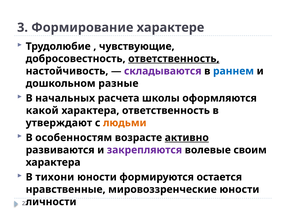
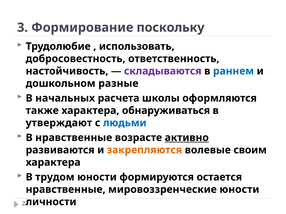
характере: характере -> поскольку (171, 28)
чувствующие: чувствующие -> использовать (137, 46)
ответственность underline: present -> none (174, 59)
какой: какой -> также (42, 111)
характера ответственность: ответственность -> обнаруживаться (166, 111)
людьми colour: orange -> blue (125, 123)
В особенностям: особенностям -> нравственные (74, 138)
закрепляются colour: purple -> orange (144, 150)
тихони: тихони -> трудом (55, 177)
